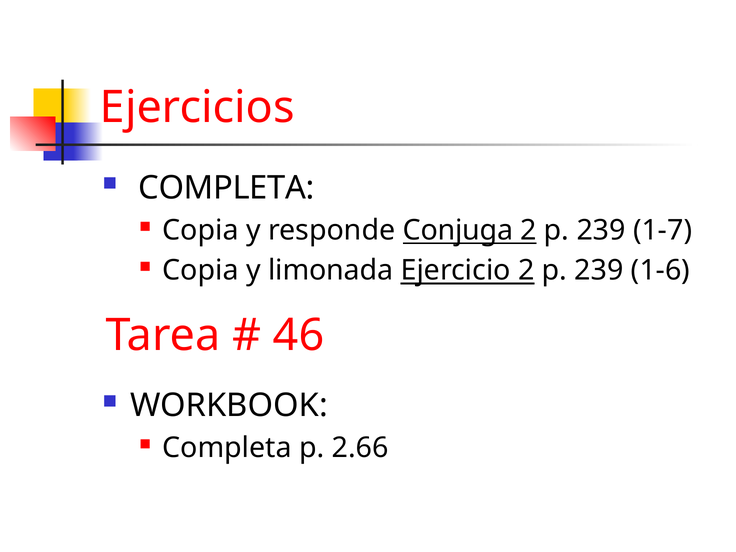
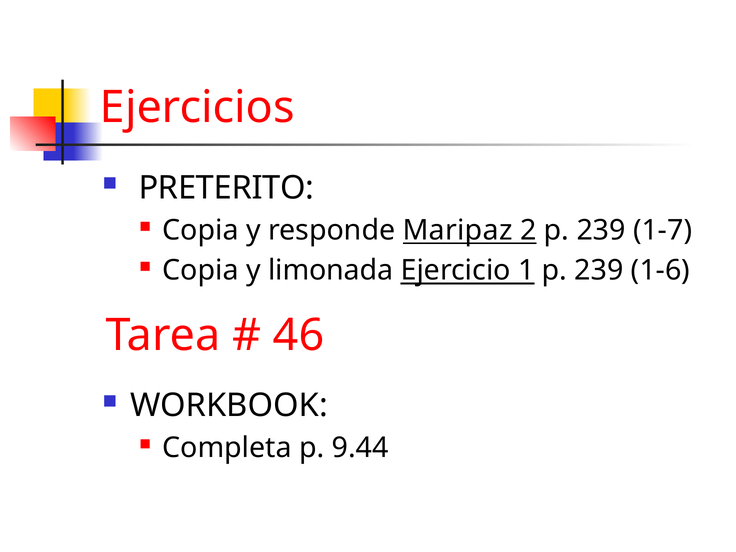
COMPLETA: COMPLETA -> PRETERITO (226, 188)
Conjuga: Conjuga -> Maripaz (458, 230)
Ejercicio 2: 2 -> 1 (526, 270)
2.66: 2.66 -> 9.44 (360, 448)
